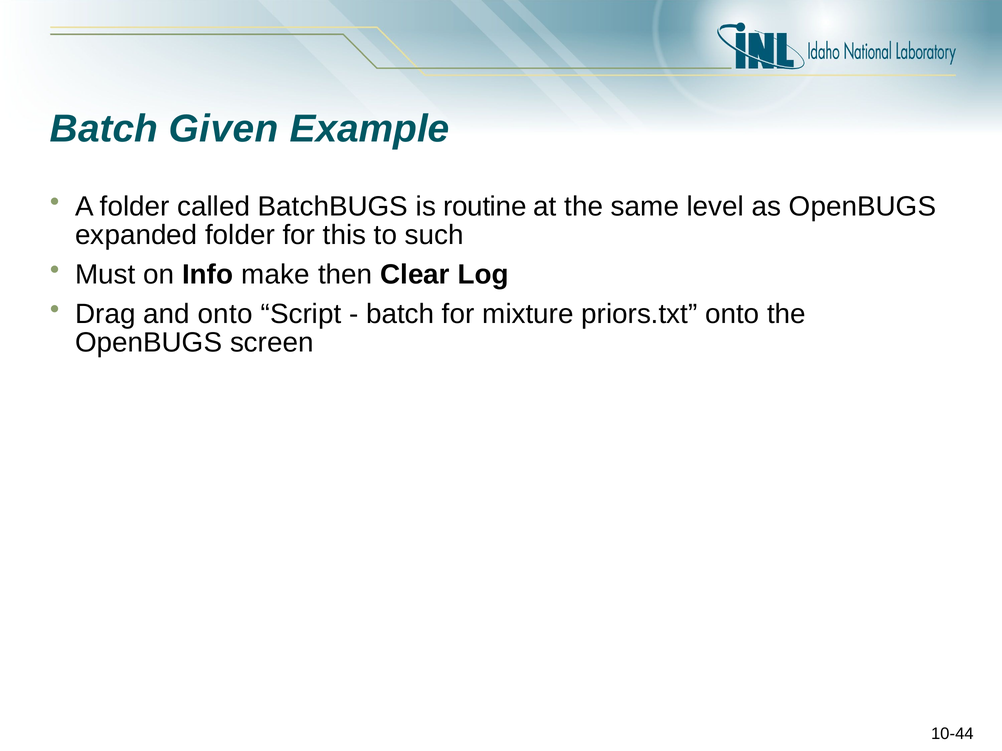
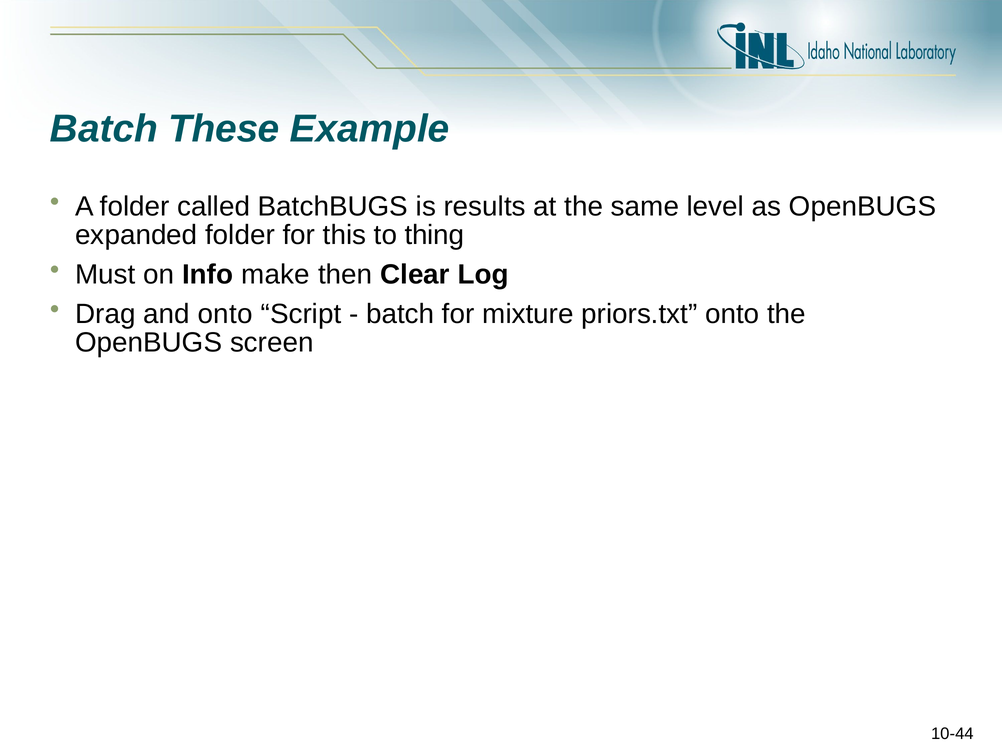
Given: Given -> These (224, 129)
routine: routine -> results (485, 207)
such: such -> thing (434, 235)
